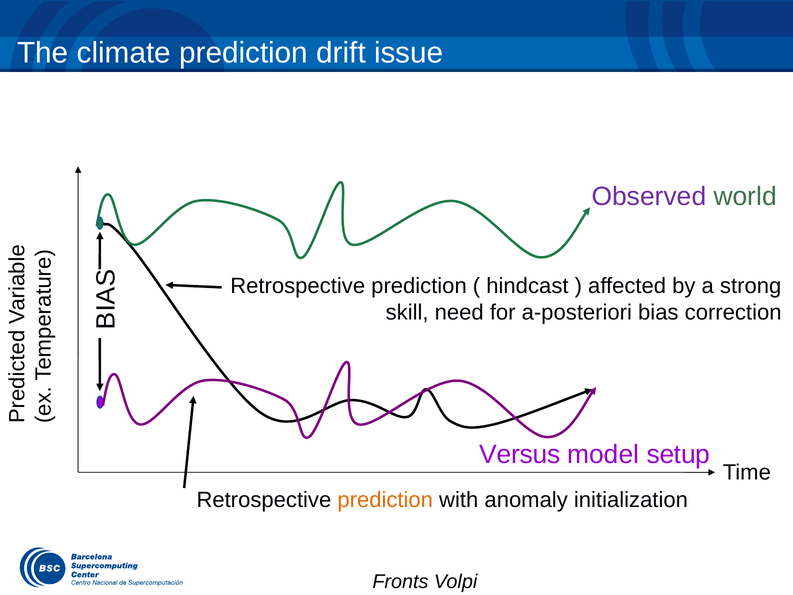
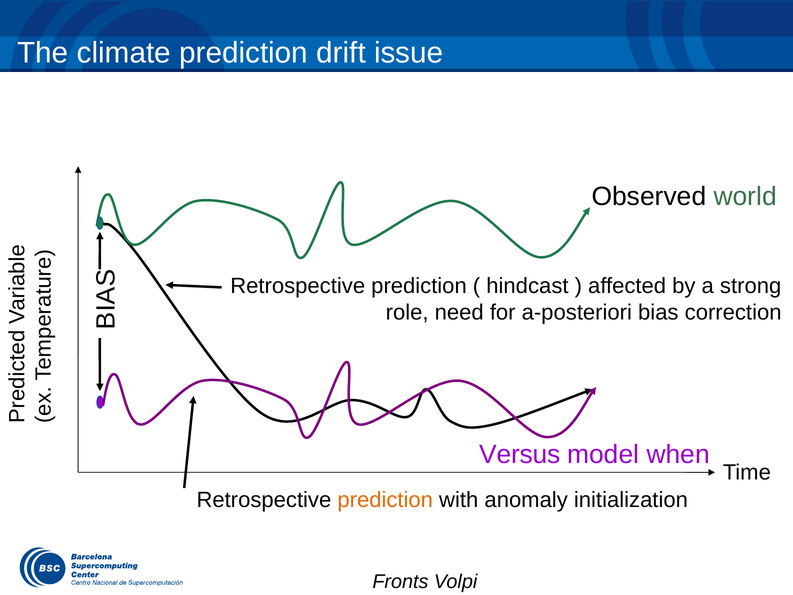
Observed colour: purple -> black (649, 196)
skill: skill -> role (407, 312)
setup: setup -> when (678, 454)
